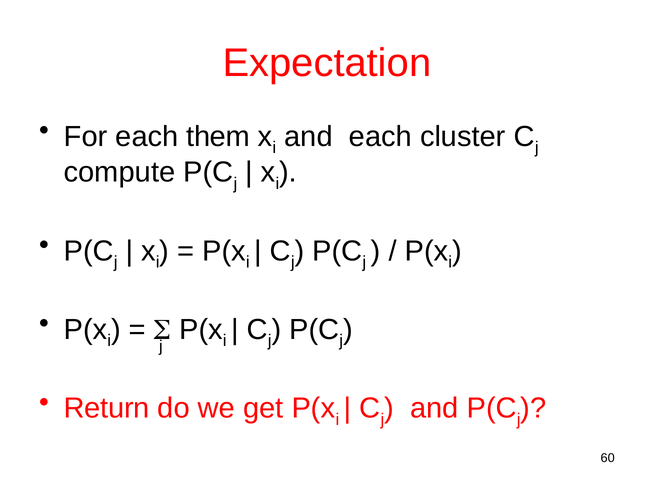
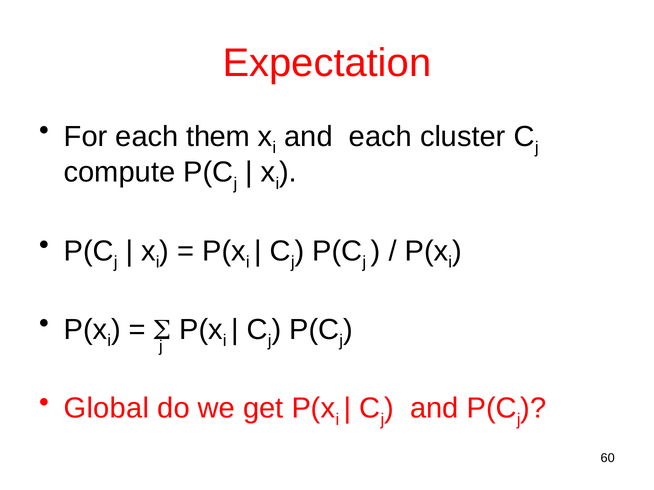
Return: Return -> Global (106, 409)
